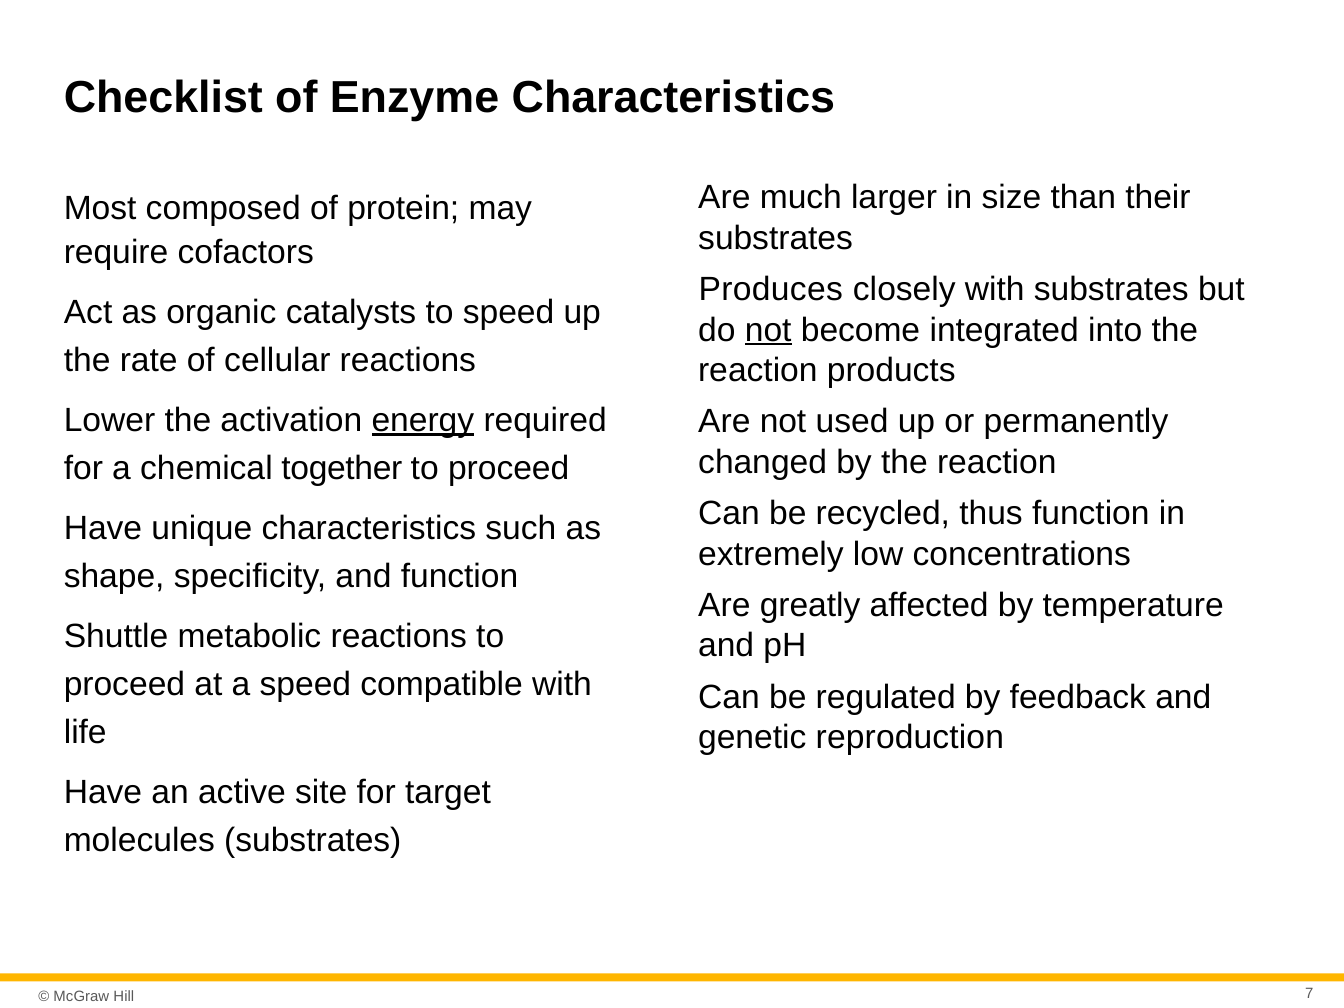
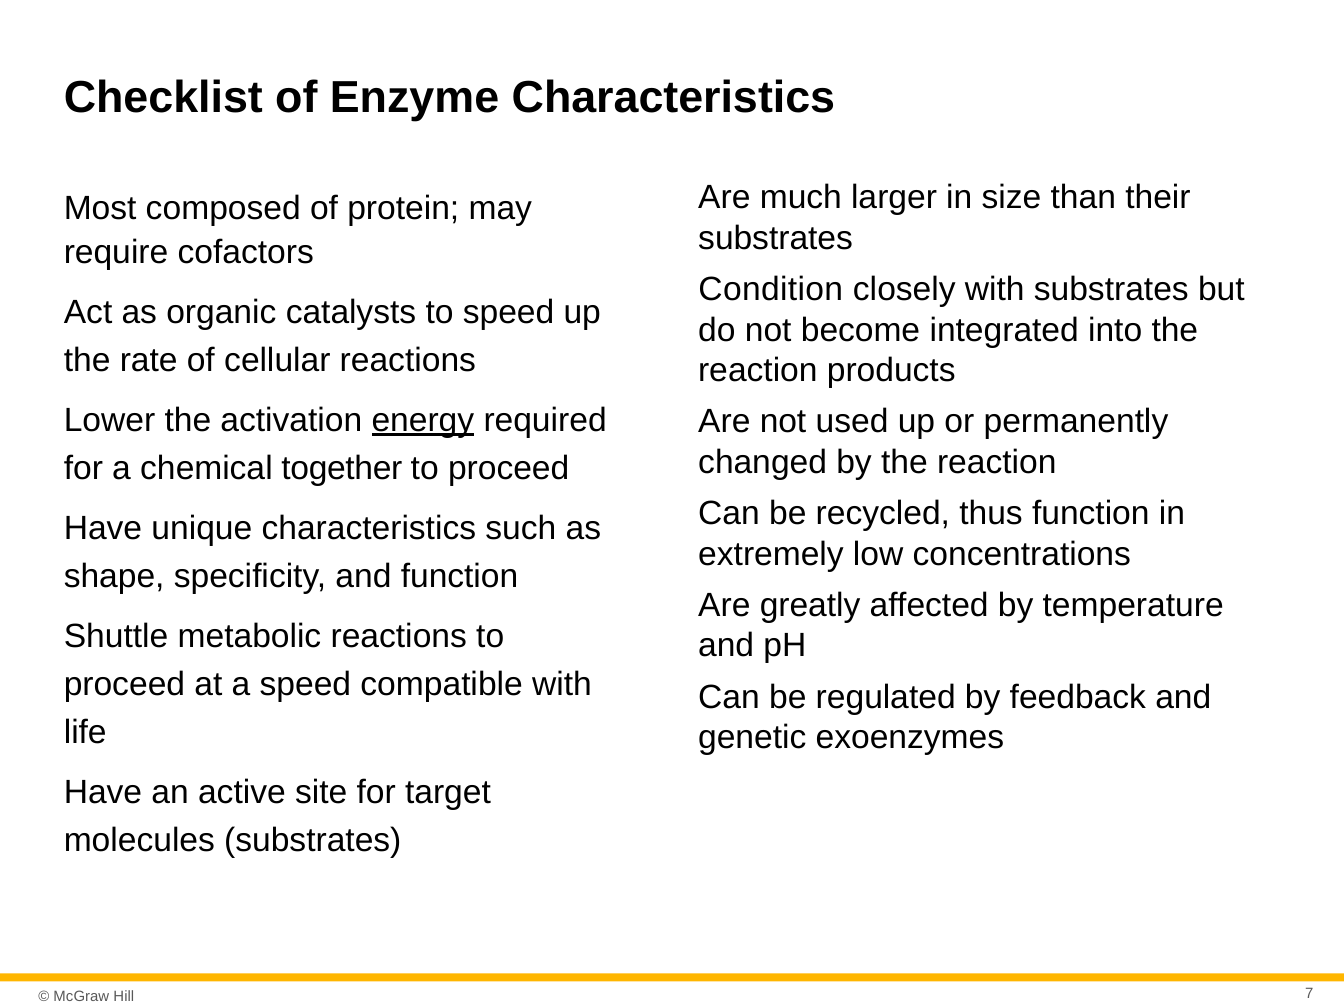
Produces: Produces -> Condition (771, 290)
not underline: present -> none (768, 330)
reproduction: reproduction -> exoenzymes (910, 738)
